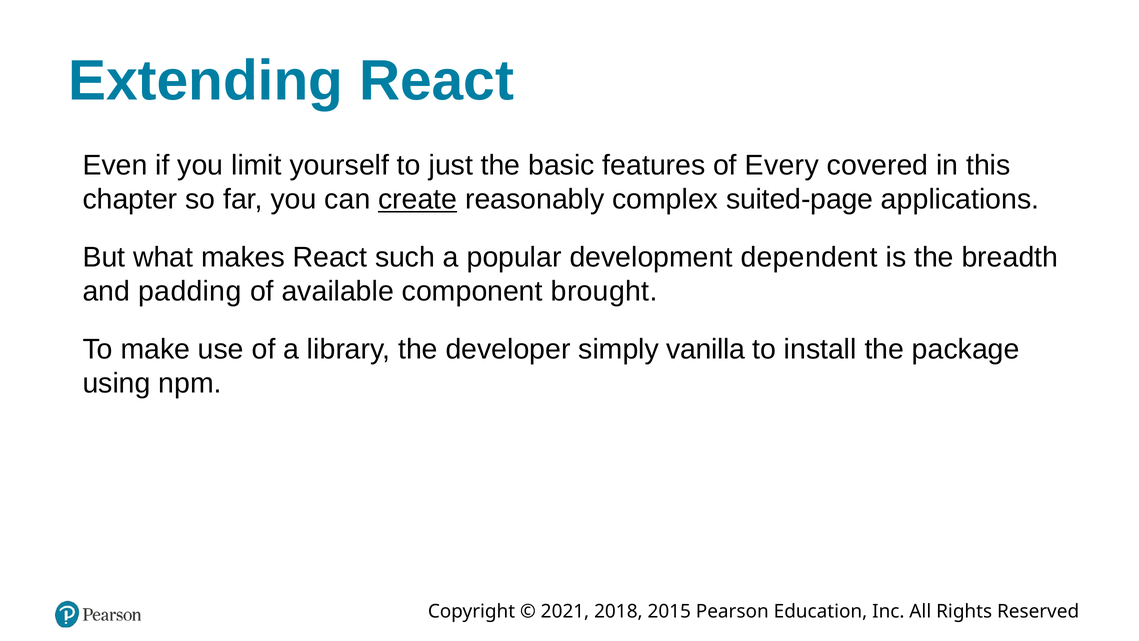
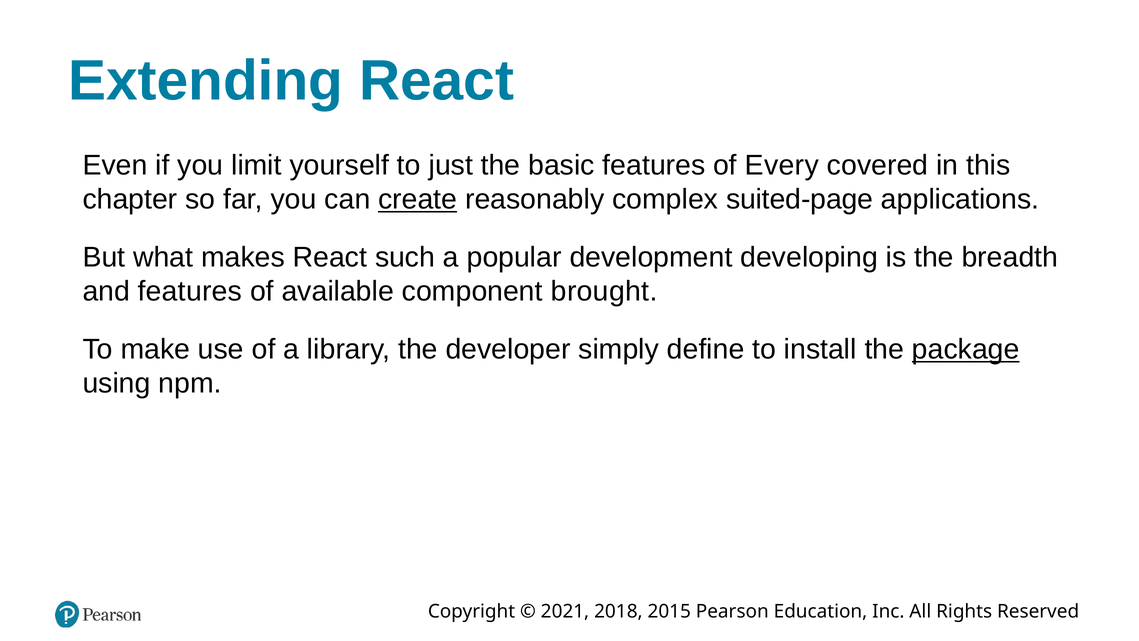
dependent: dependent -> developing (809, 257)
and padding: padding -> features (190, 291)
vanilla: vanilla -> define (706, 349)
package underline: none -> present (966, 349)
